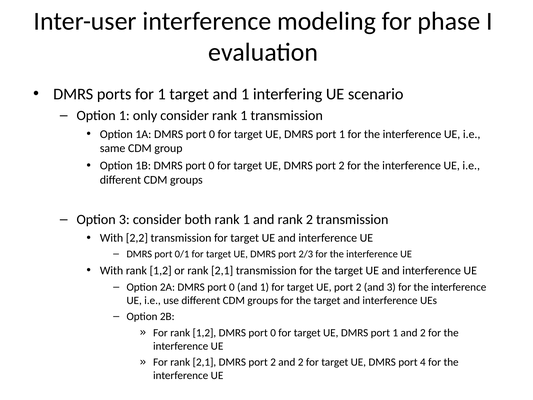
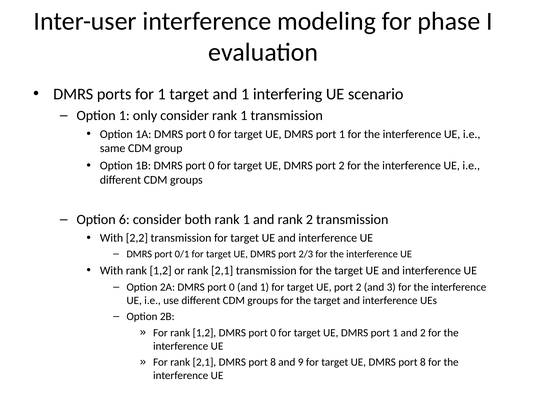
Option 3: 3 -> 6 (124, 219)
2,1 DMRS port 2: 2 -> 8 (273, 362)
2: 2 -> 9 (301, 362)
UE DMRS port 4: 4 -> 8 (423, 362)
